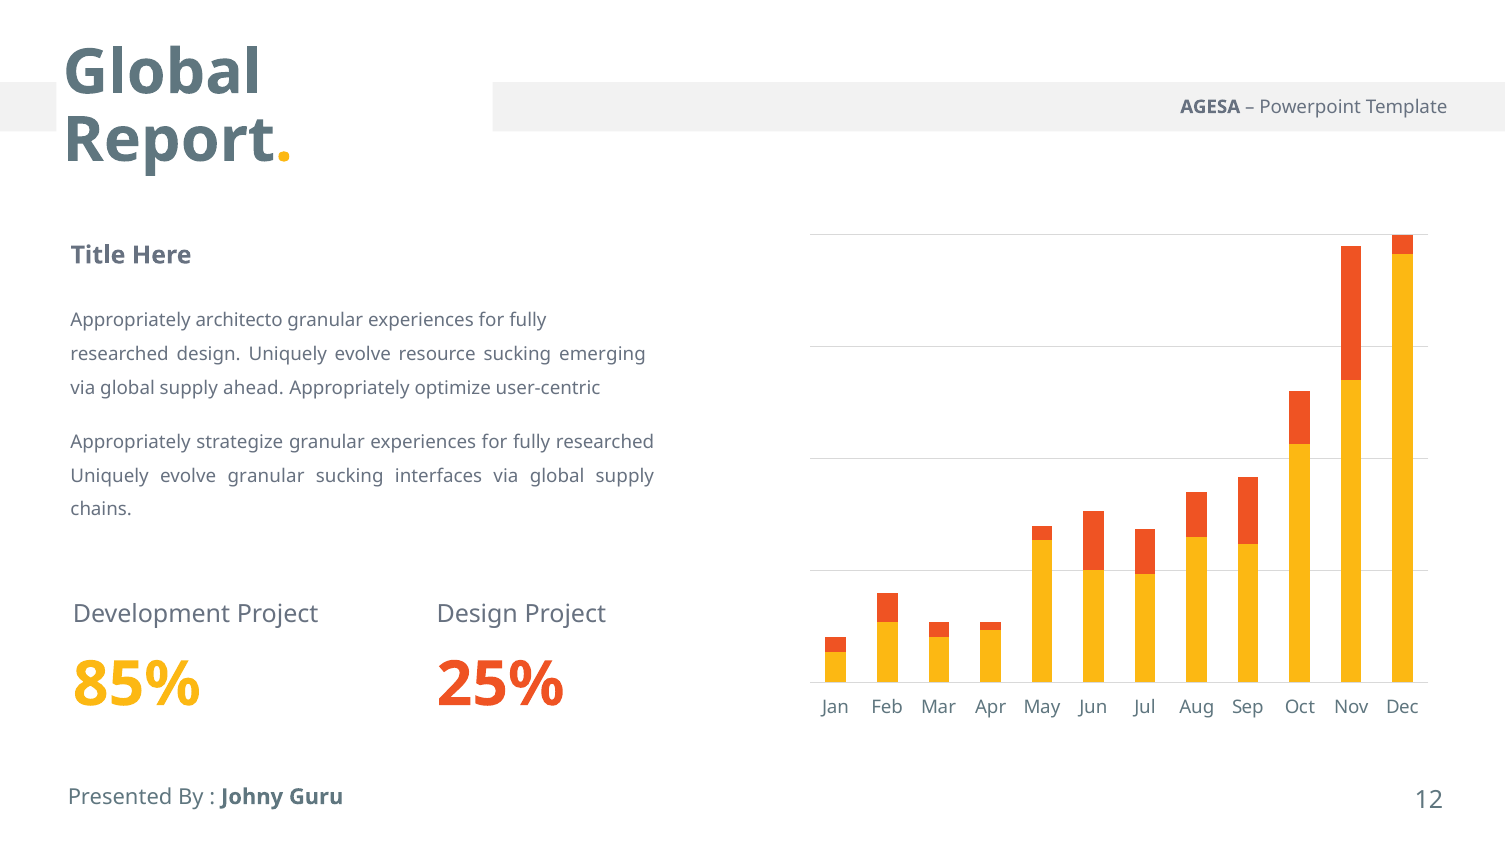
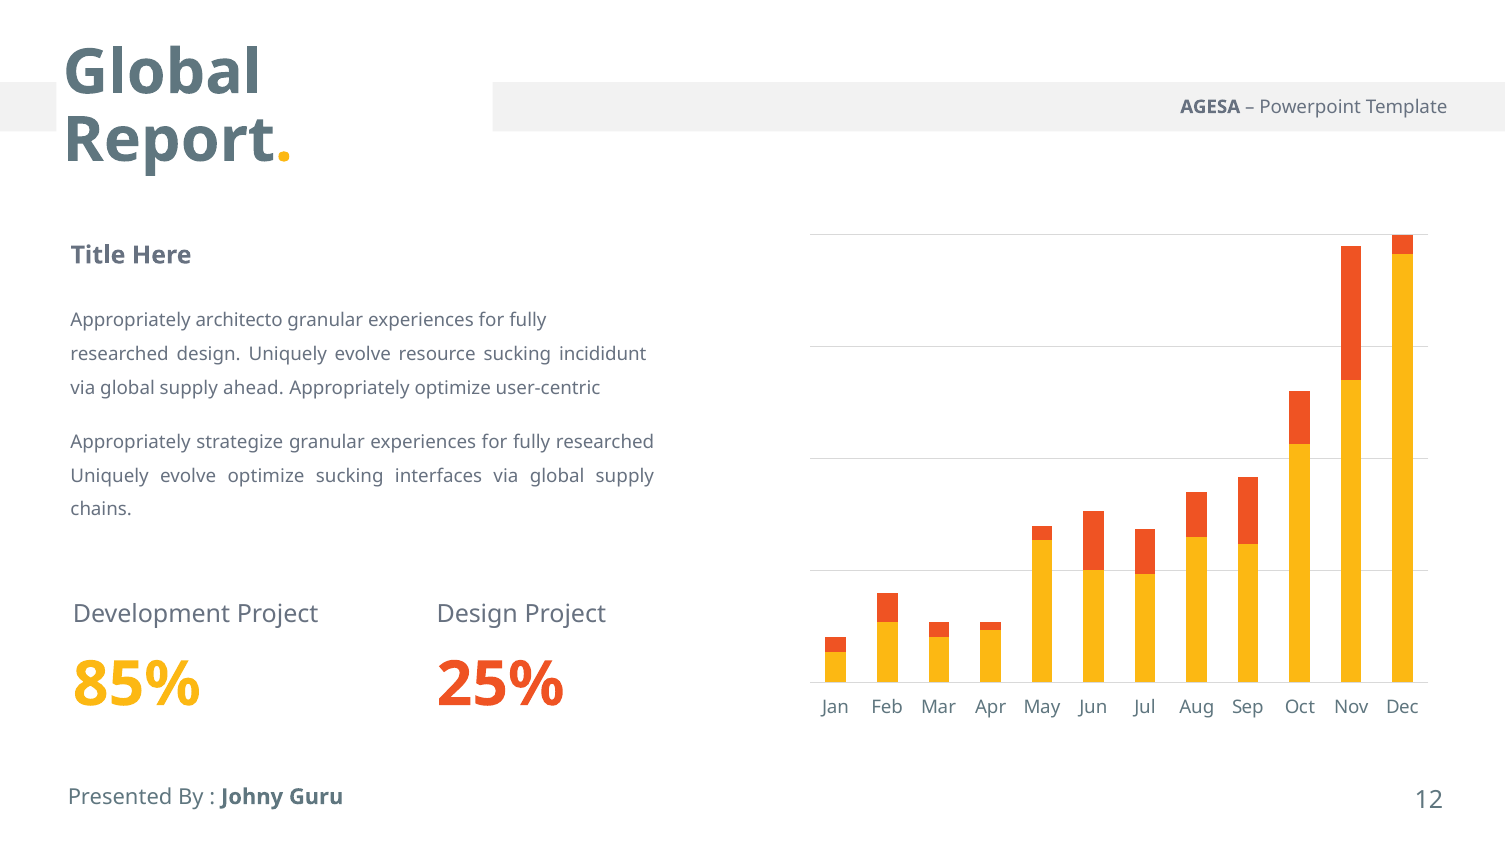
emerging: emerging -> incididunt (603, 354)
evolve granular: granular -> optimize (266, 476)
